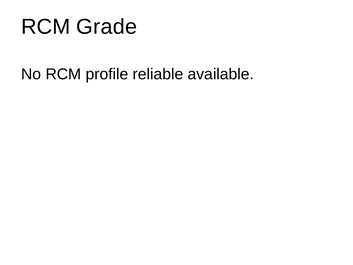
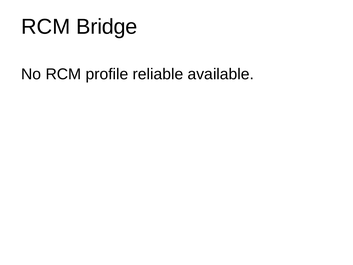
Grade: Grade -> Bridge (107, 27)
